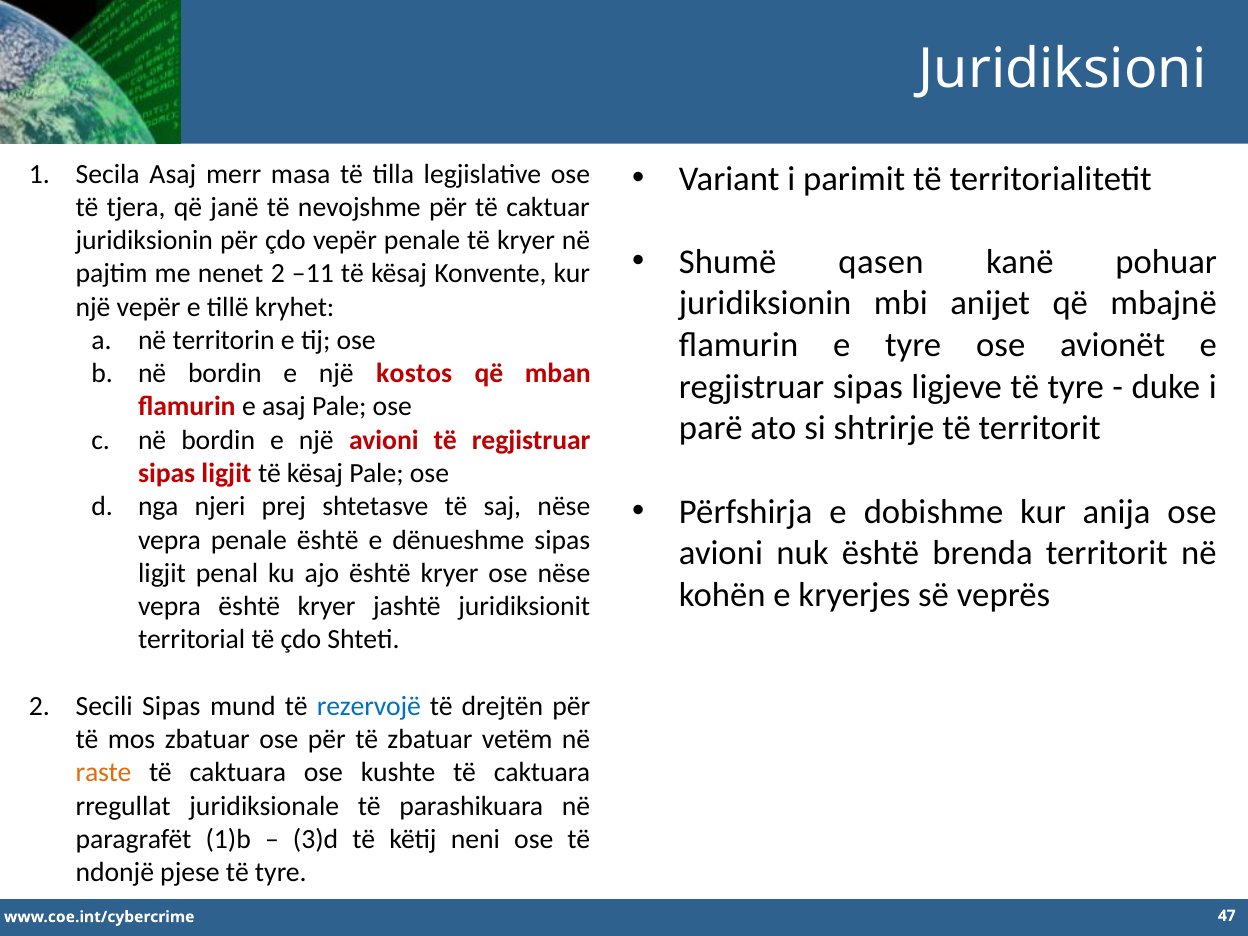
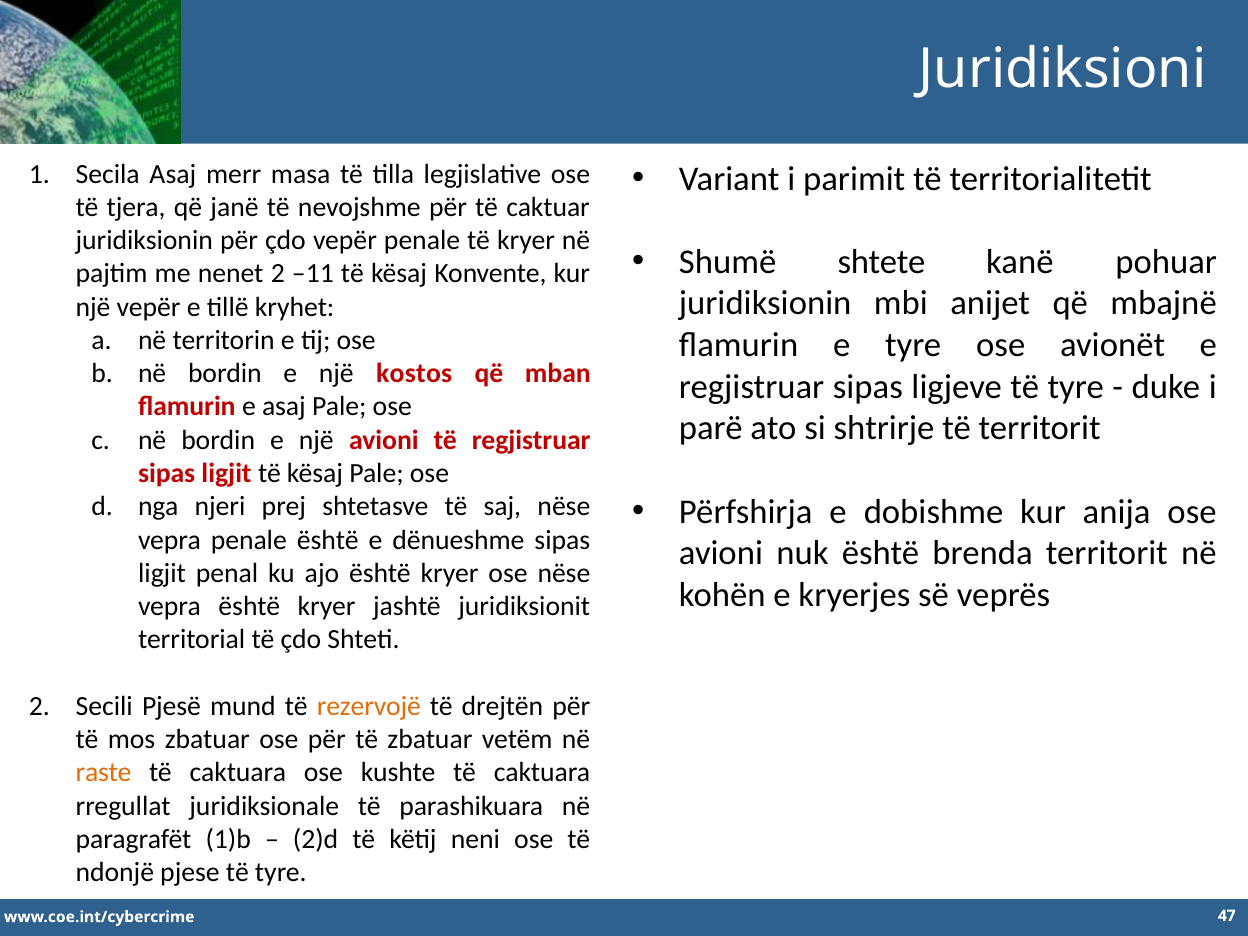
qasen: qasen -> shtete (881, 262)
Secili Sipas: Sipas -> Pjesë (171, 706)
rezervojë colour: blue -> orange (369, 706)
3)d: 3)d -> 2)d (316, 839)
